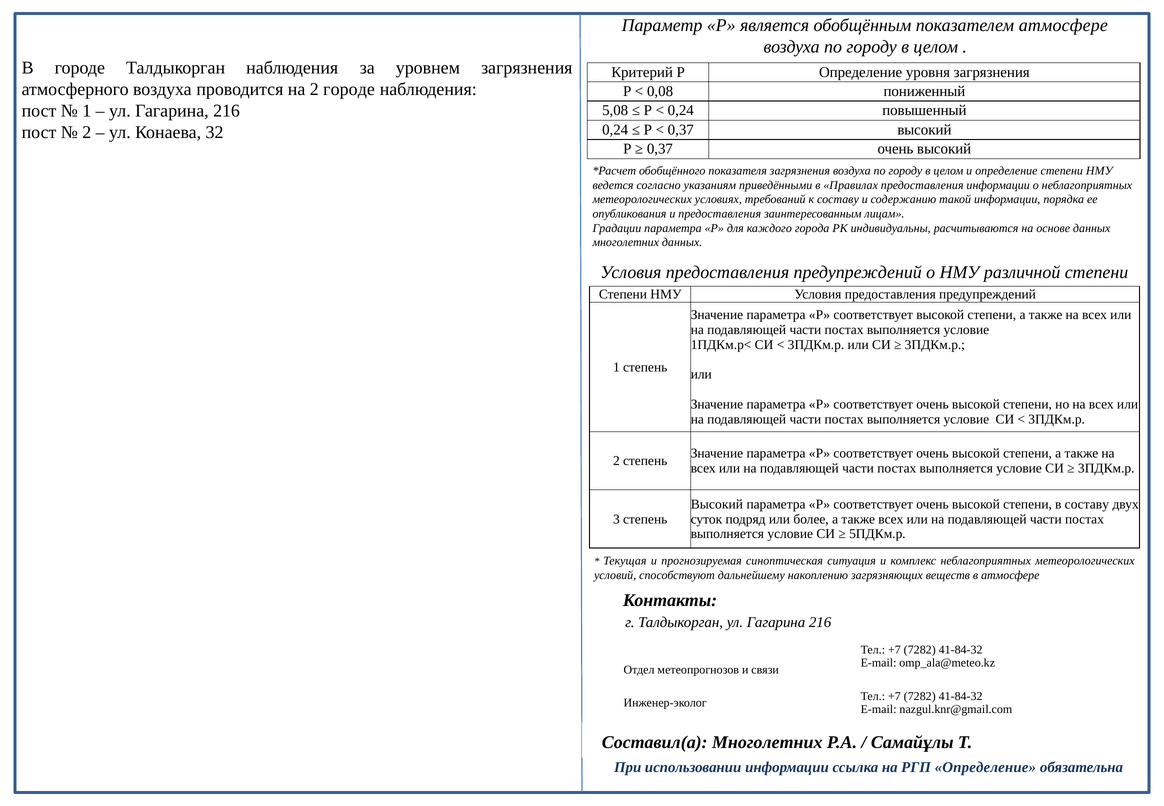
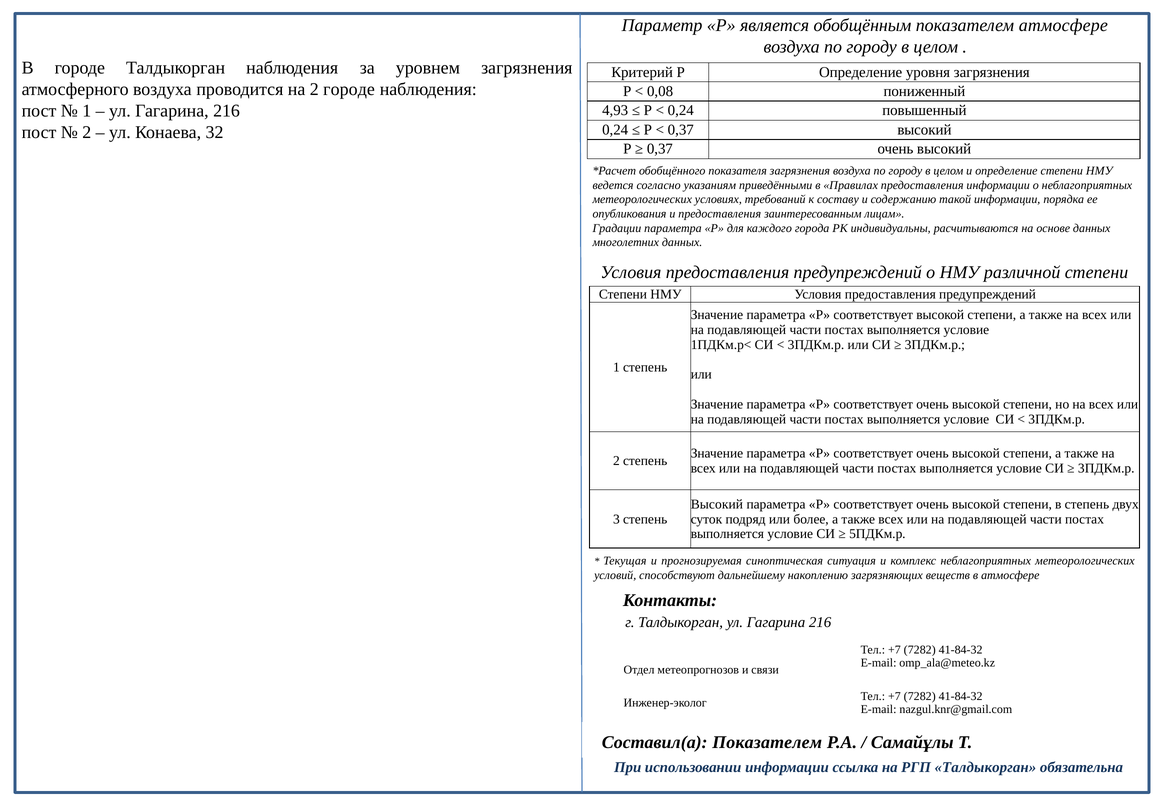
5,08: 5,08 -> 4,93 (615, 110)
в составу: составу -> степень (1087, 504)
Составил(а Многолетних: Многолетних -> Показателем (767, 742)
РГП Определение: Определение -> Талдыкорган (985, 767)
